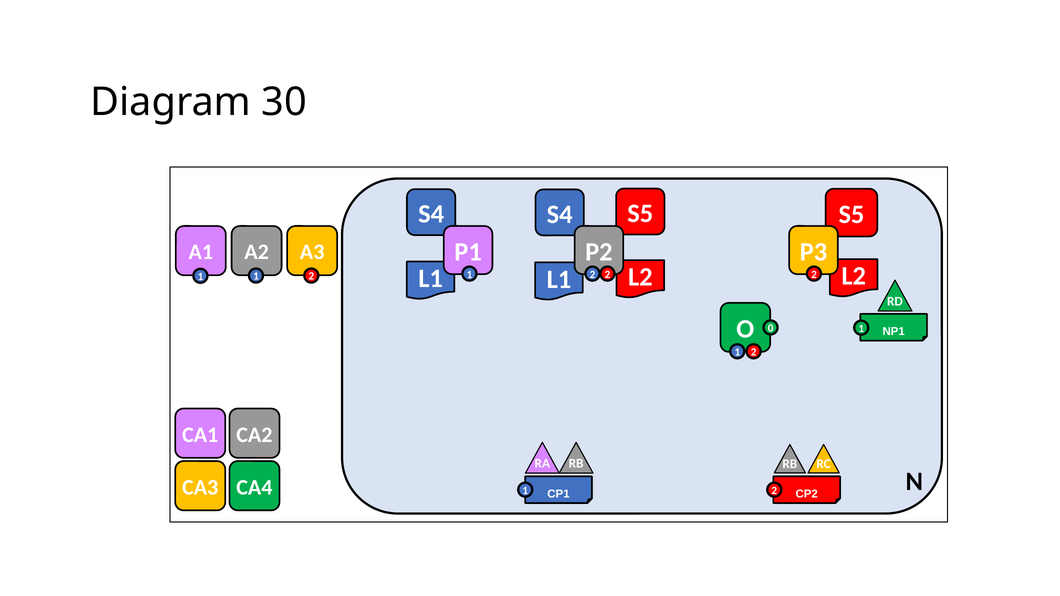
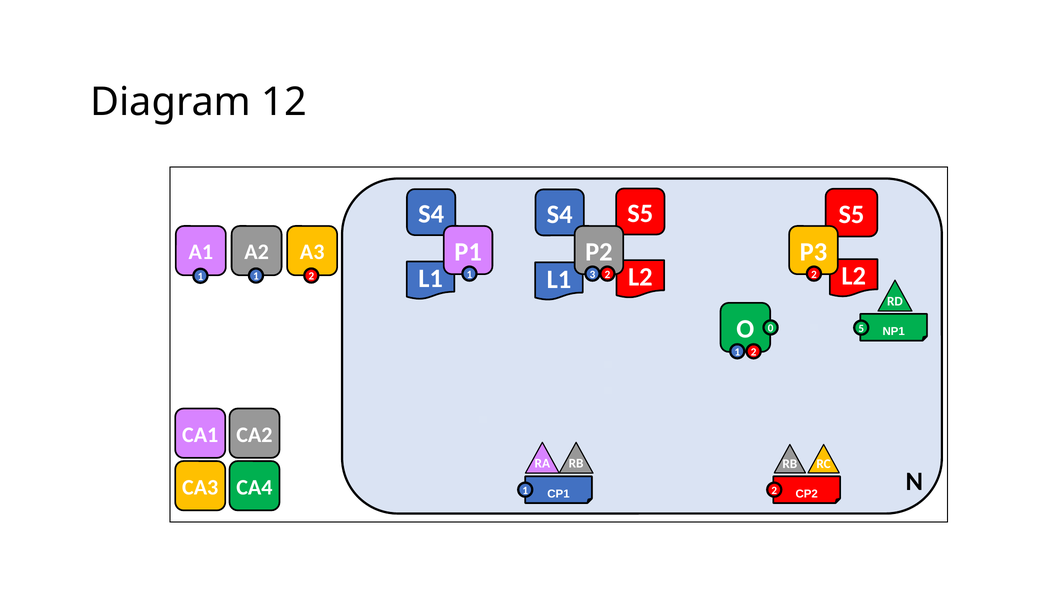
30: 30 -> 12 (284, 102)
2: 2 -> 3 (593, 275)
0 1: 1 -> 5 (861, 329)
